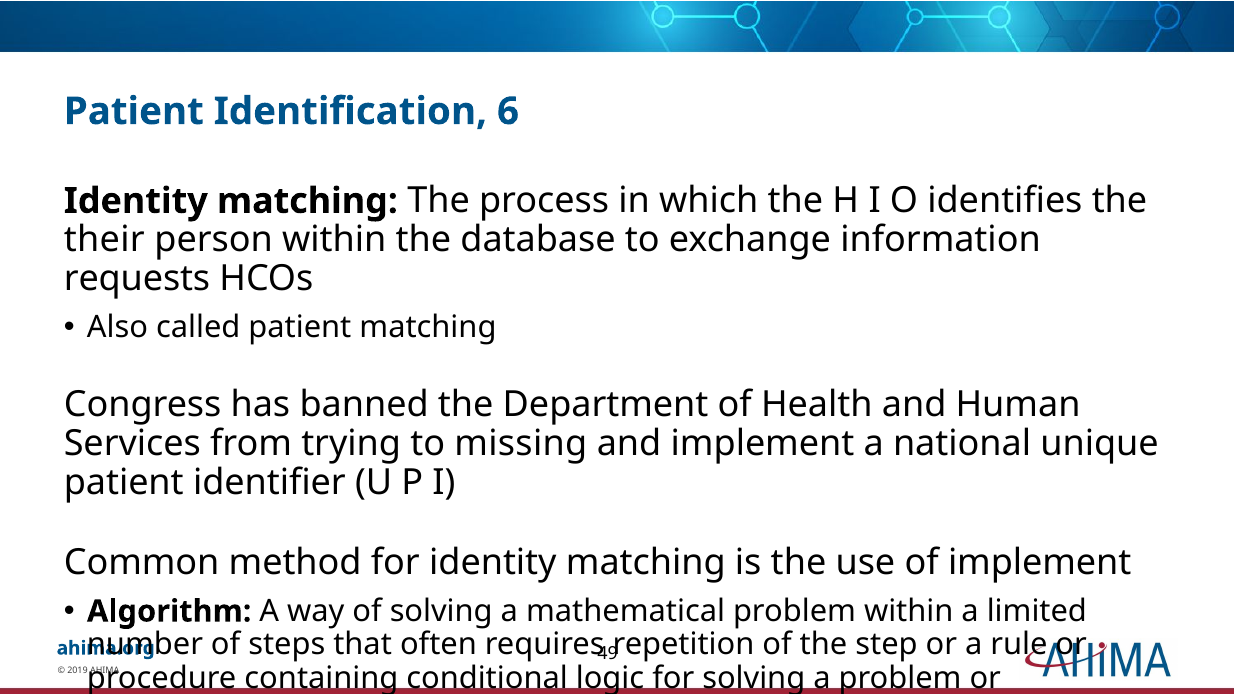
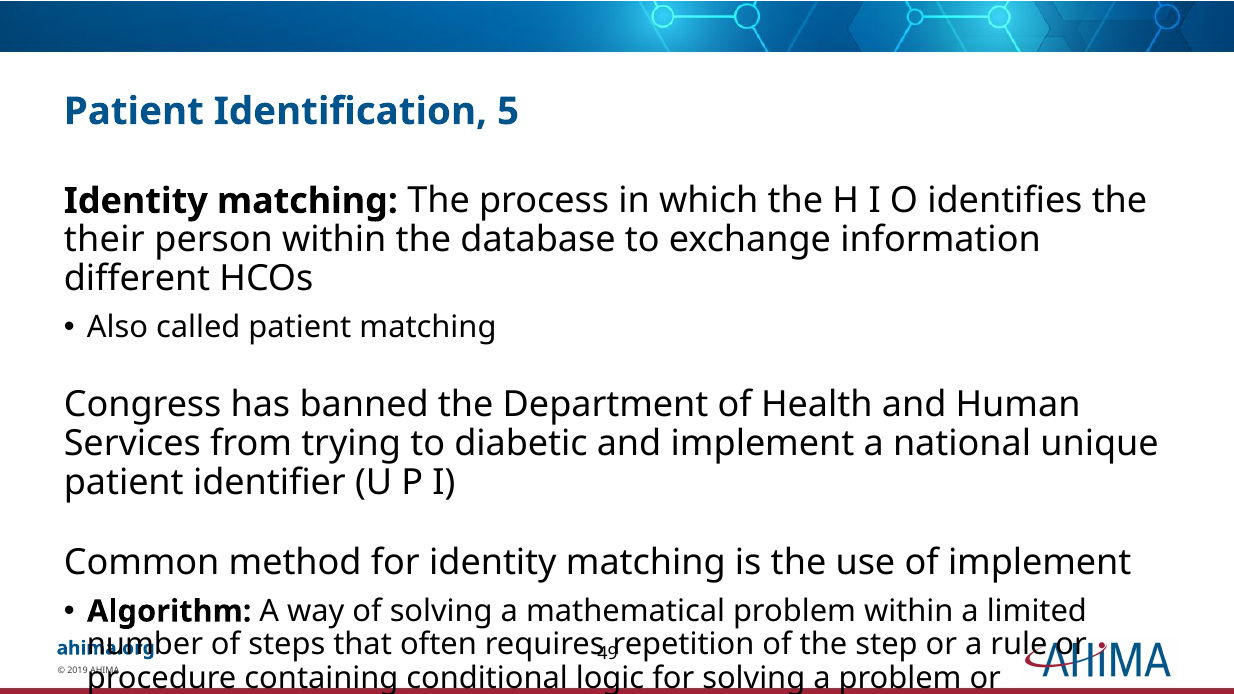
6: 6 -> 5 (508, 111)
requests: requests -> different (137, 279)
missing: missing -> diabetic (521, 444)
